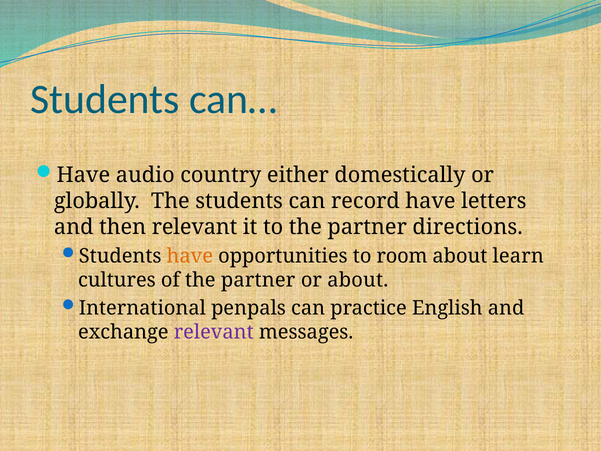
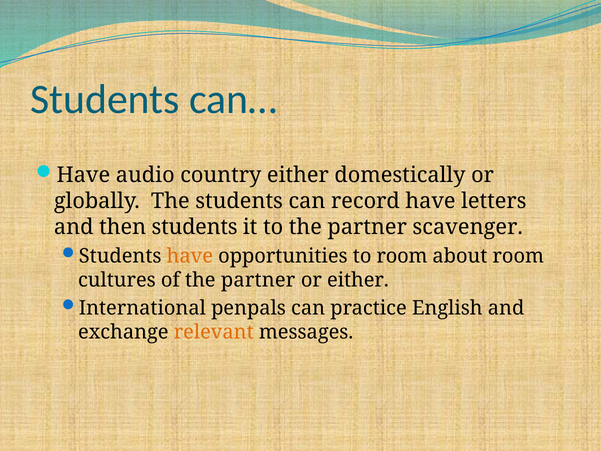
then relevant: relevant -> students (195, 227)
directions: directions -> scavenger (468, 227)
about learn: learn -> room (518, 256)
or about: about -> either (358, 280)
relevant colour: purple -> orange (214, 332)
